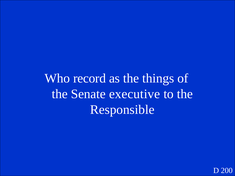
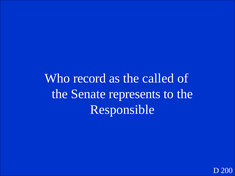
things: things -> called (158, 78)
executive: executive -> represents (135, 94)
